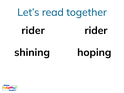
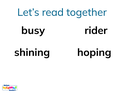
rider: rider -> busy (33, 31)
